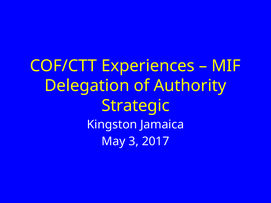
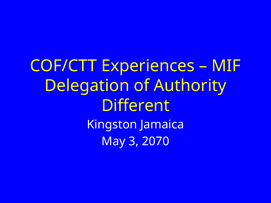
Strategic: Strategic -> Different (136, 106)
2017: 2017 -> 2070 (156, 141)
